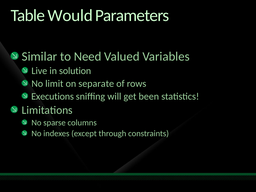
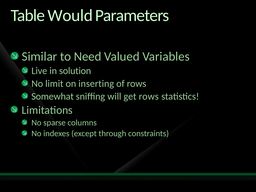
separate: separate -> inserting (96, 84)
Executions: Executions -> Somewhat (53, 96)
get been: been -> rows (149, 96)
